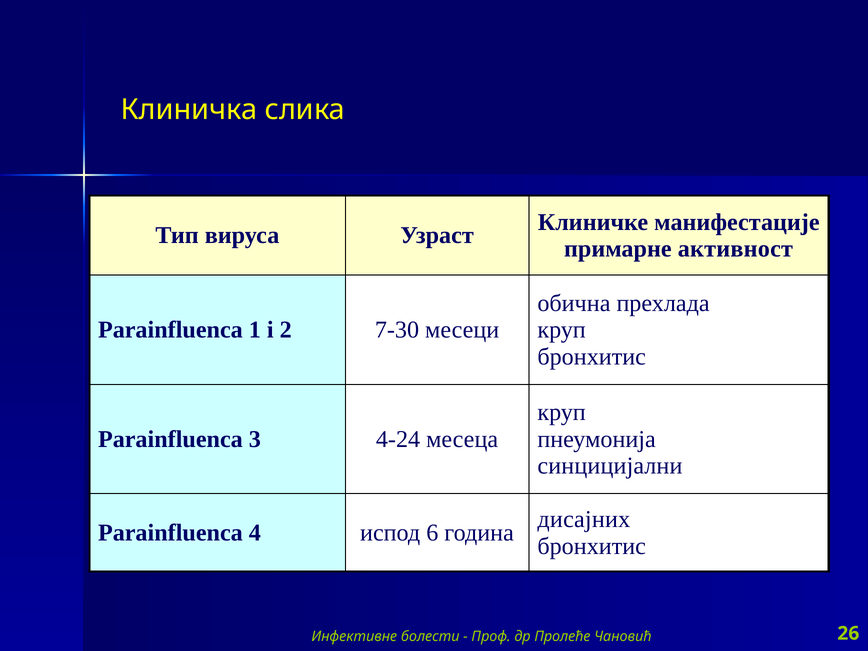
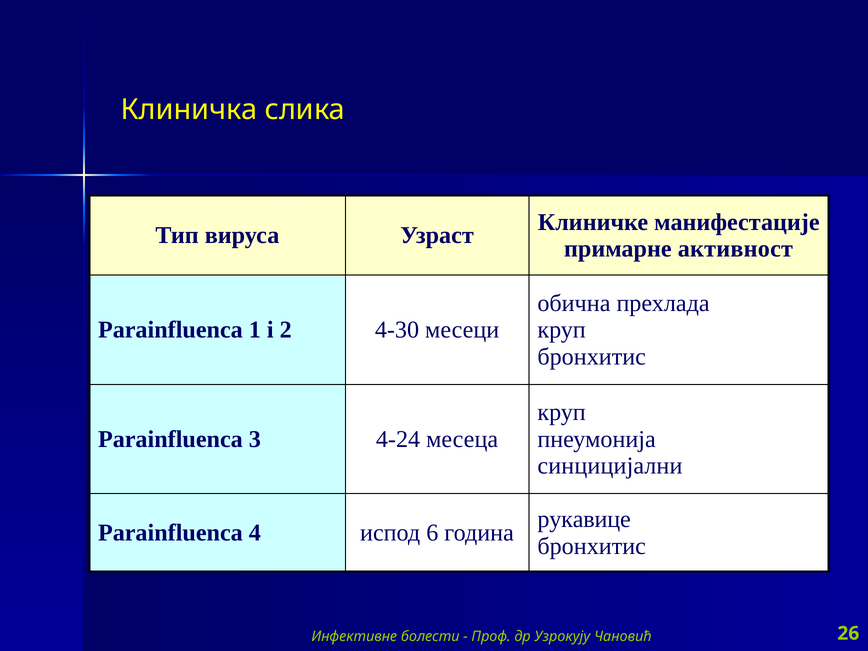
7-30: 7-30 -> 4-30 (397, 330)
дисајних: дисајних -> рукавице (584, 520)
Пролеће: Пролеће -> Узрокују (562, 637)
